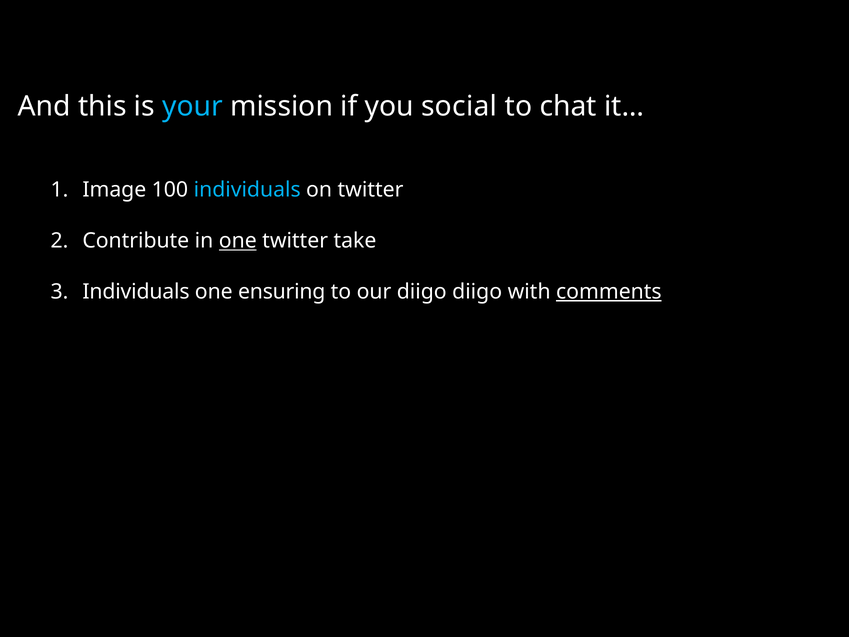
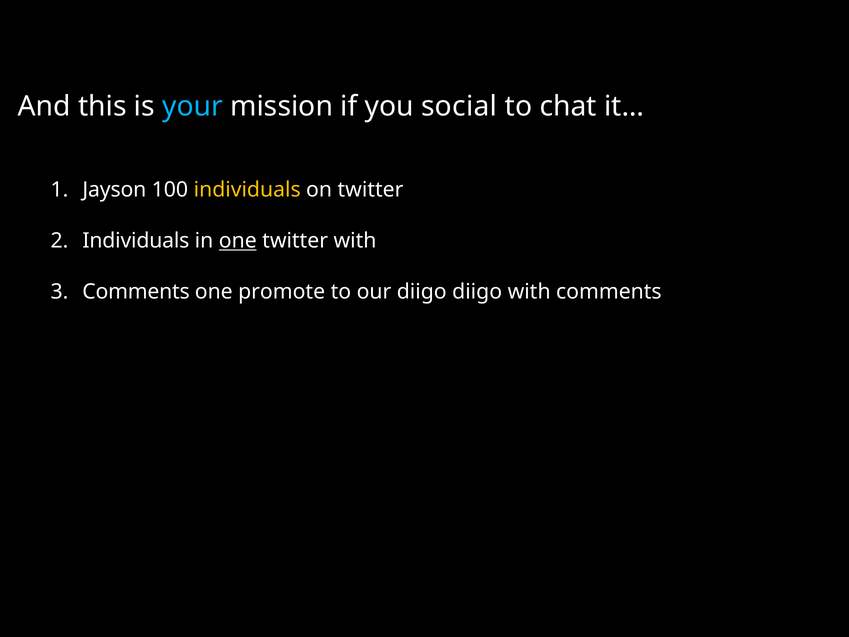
Image: Image -> Jayson (114, 190)
individuals colour: light blue -> yellow (247, 190)
Contribute: Contribute -> Individuals (136, 241)
twitter take: take -> with (355, 241)
Individuals: Individuals -> Comments (136, 292)
ensuring: ensuring -> promote (282, 292)
comments underline: present -> none (609, 292)
